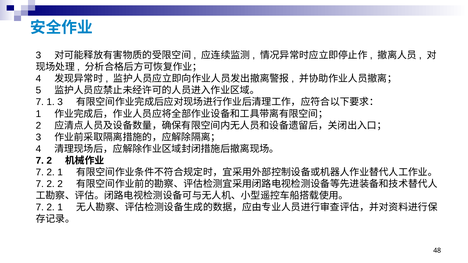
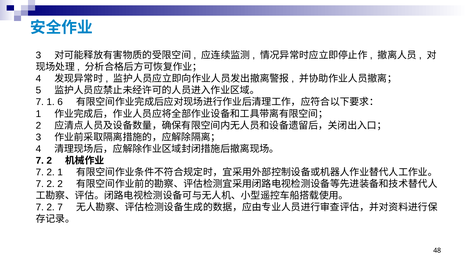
1 3: 3 -> 6 (60, 102)
1: 1 -> 7 (60, 208)
